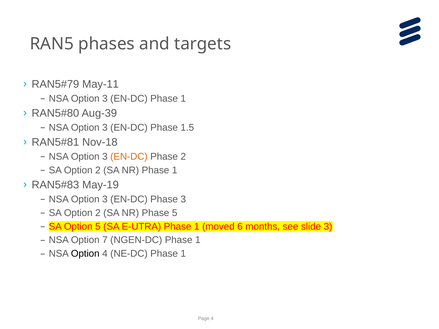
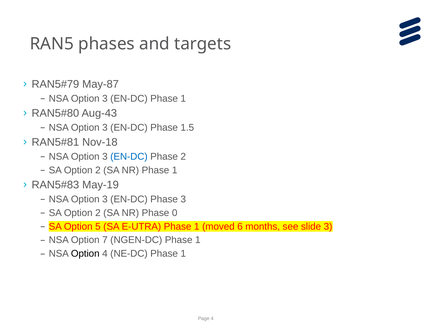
May-11: May-11 -> May-87 (101, 84)
Aug-39: Aug-39 -> Aug-43 (99, 113)
EN-DC colour: orange -> blue (129, 157)
Phase 5: 5 -> 0 (175, 213)
